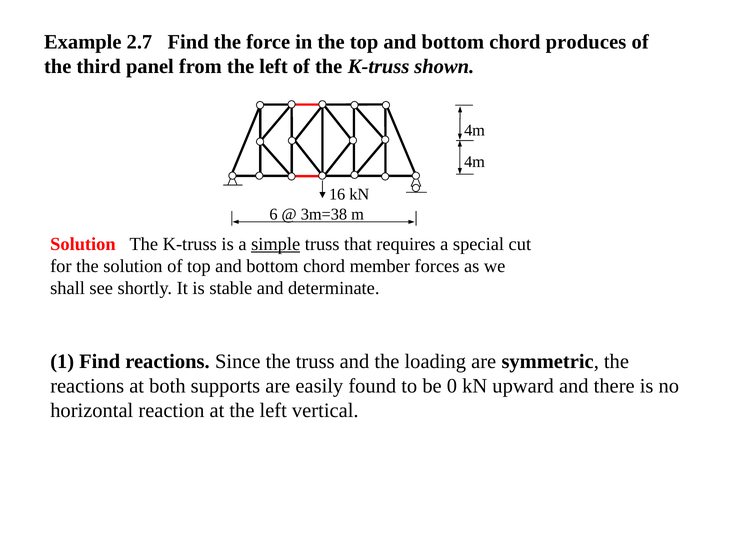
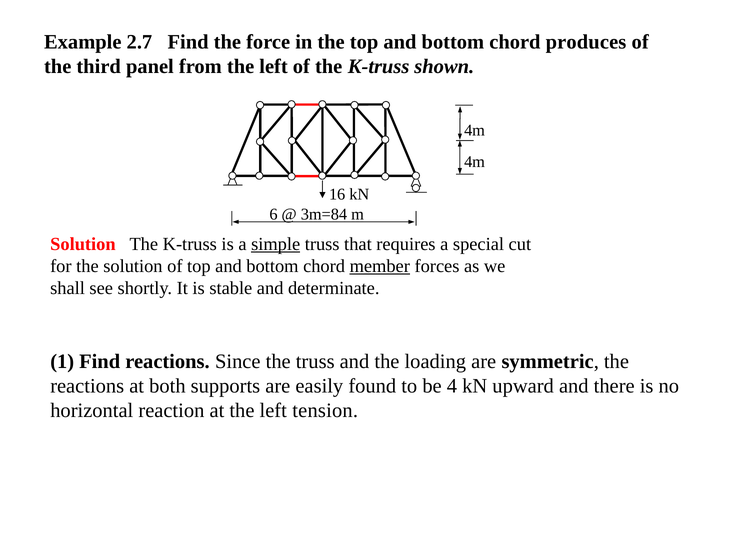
3m=38: 3m=38 -> 3m=84 (324, 214)
member underline: none -> present (380, 266)
0: 0 -> 4 (452, 386)
vertical: vertical -> tension (325, 410)
